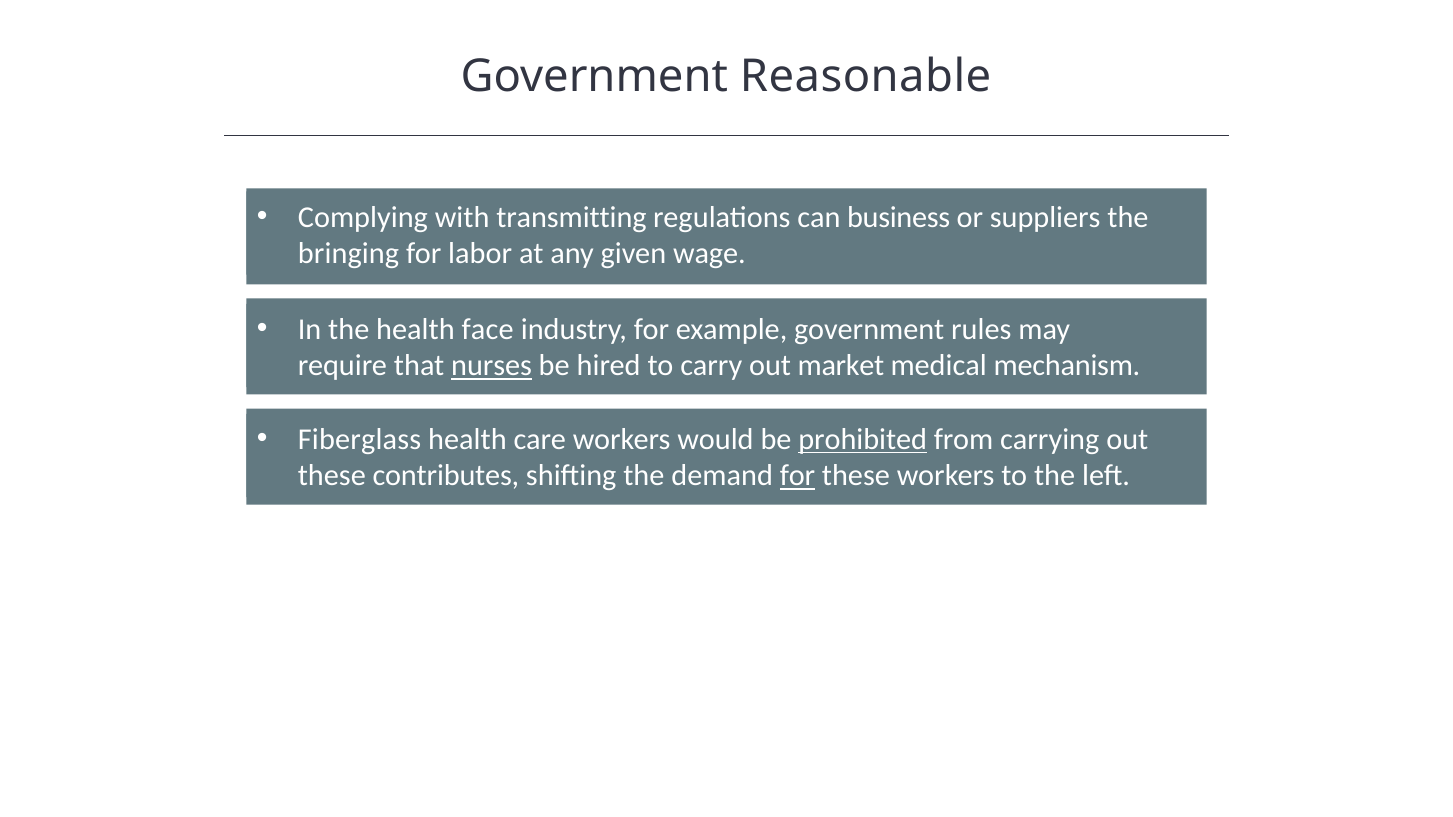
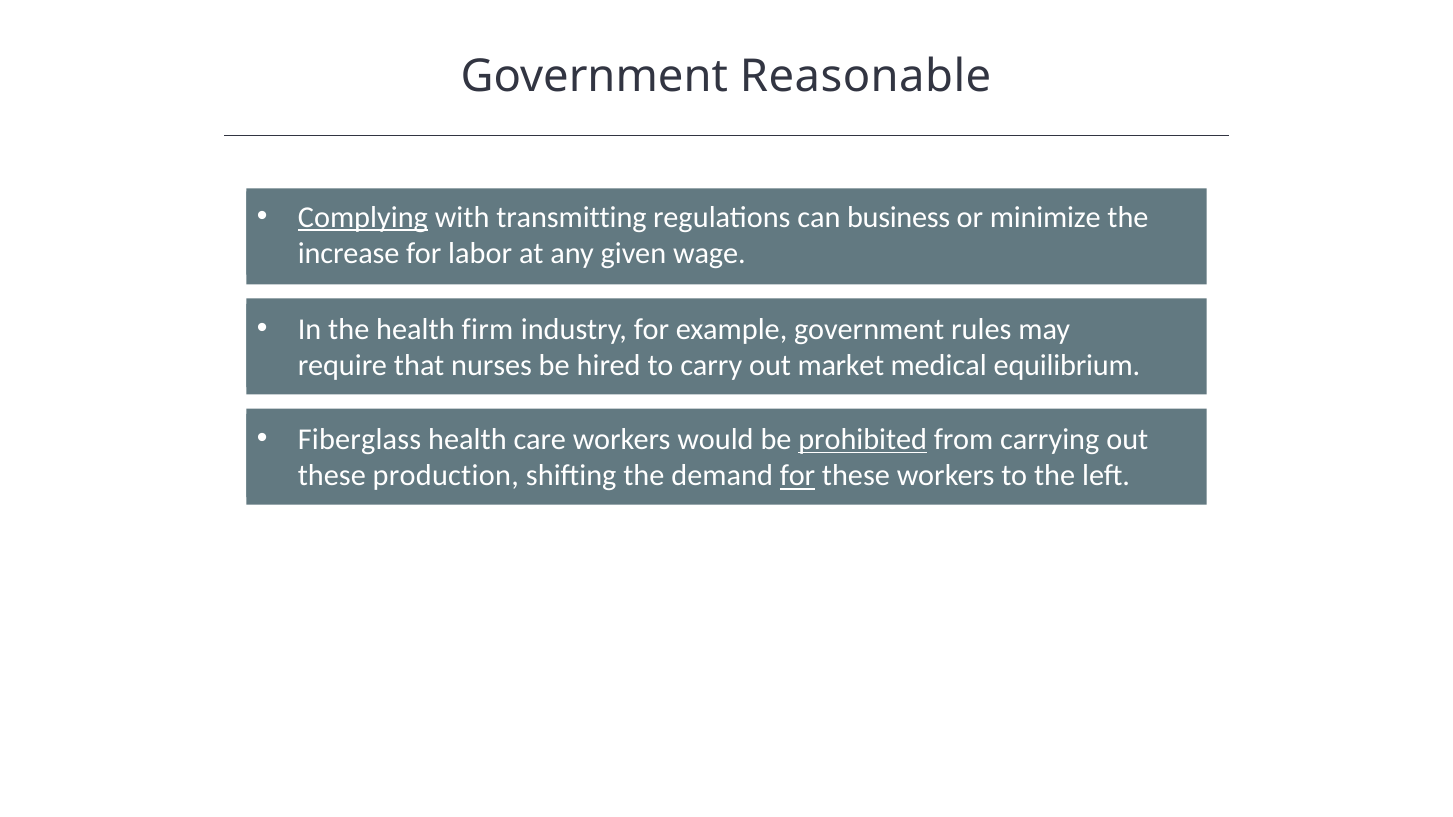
Complying underline: none -> present (363, 217)
suppliers: suppliers -> minimize (1045, 217)
bringing: bringing -> increase (349, 253)
face: face -> firm (488, 330)
nurses underline: present -> none (492, 366)
mechanism: mechanism -> equilibrium (1067, 366)
contributes: contributes -> production (446, 476)
